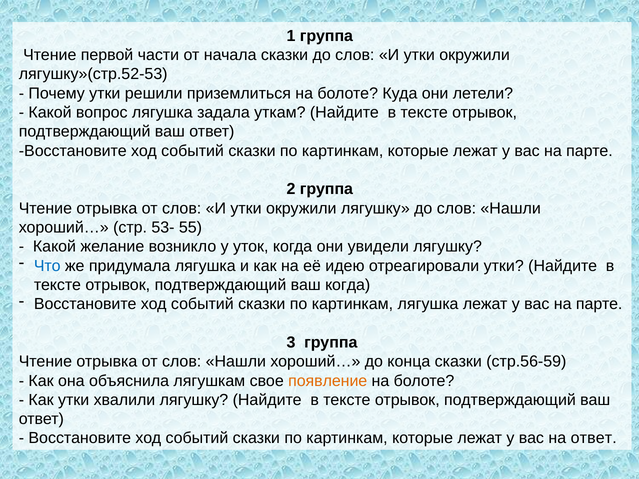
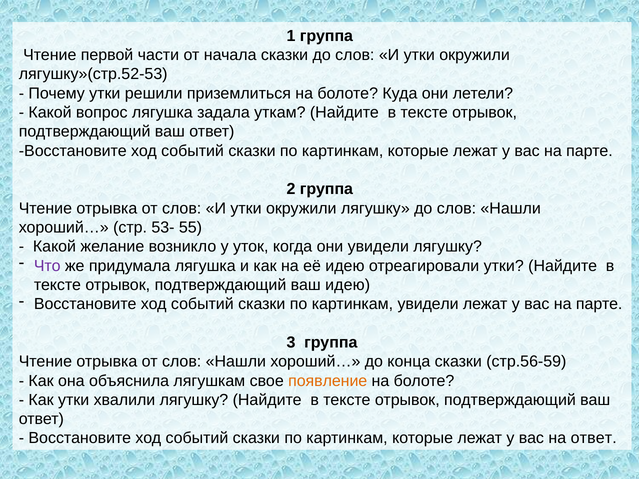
Что colour: blue -> purple (47, 266)
ваш когда: когда -> идею (348, 285)
картинкам лягушка: лягушка -> увидели (428, 304)
